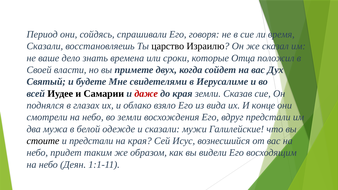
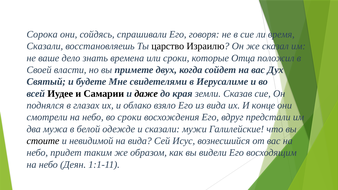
Период: Период -> Сорока (42, 34)
даже colour: red -> black (146, 94)
во земли: земли -> сроки (130, 117)
и предстали: предстали -> невидимой (91, 141)
на края: края -> вида (140, 141)
